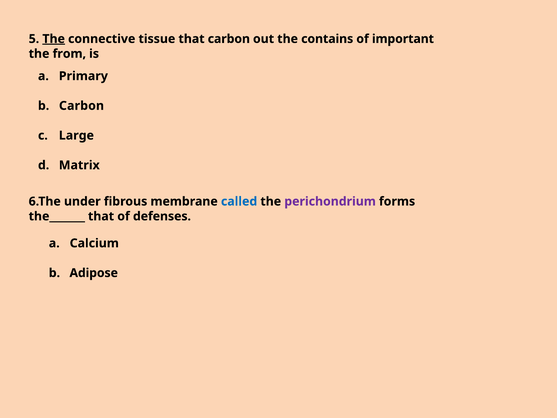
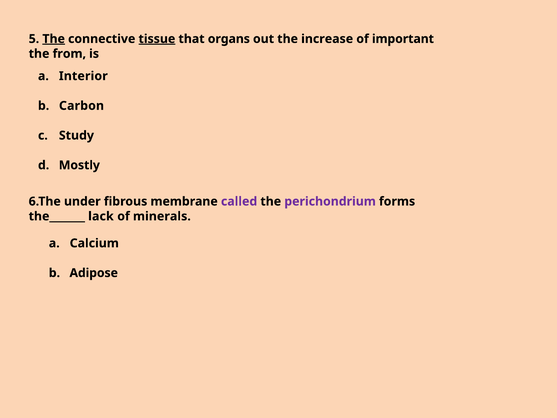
tissue underline: none -> present (157, 39)
that carbon: carbon -> organs (229, 39)
contains: contains -> increase (327, 39)
Primary: Primary -> Interior (83, 76)
Large: Large -> Study (76, 135)
Matrix: Matrix -> Mostly (79, 165)
called colour: blue -> purple (239, 201)
the_______ that: that -> lack (101, 216)
defenses: defenses -> minerals (162, 216)
